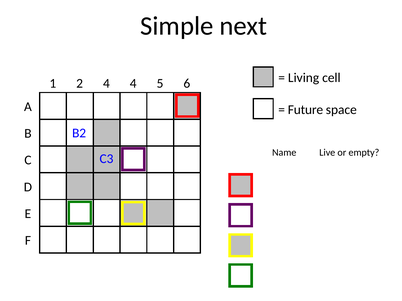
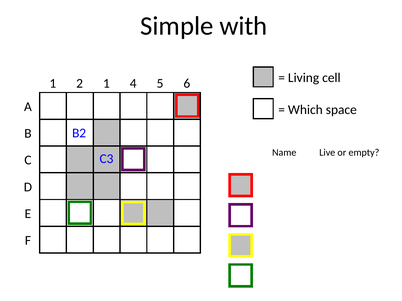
next: next -> with (243, 26)
2 4: 4 -> 1 (106, 84)
Future: Future -> Which (305, 110)
